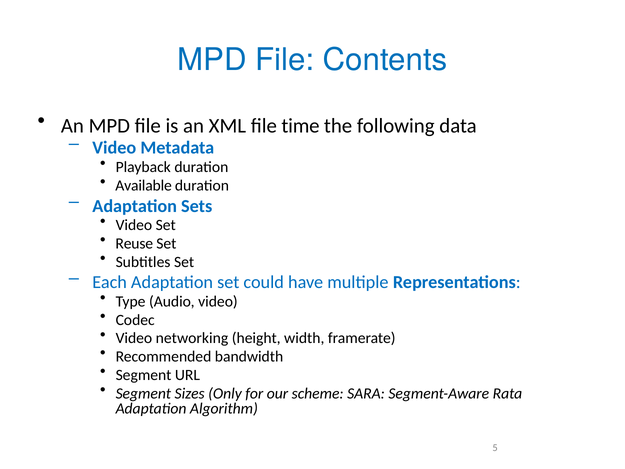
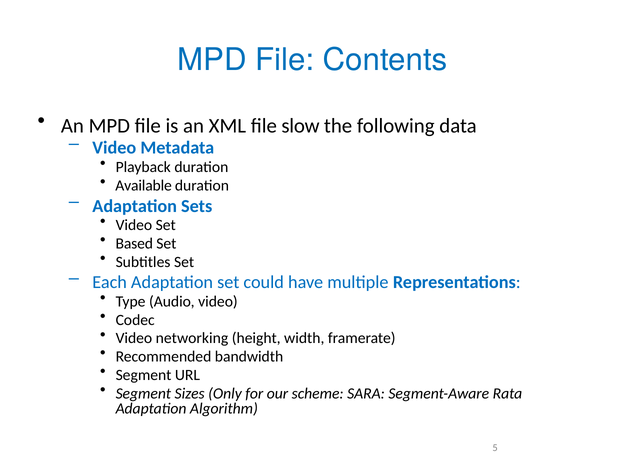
time: time -> slow (301, 126)
Reuse: Reuse -> Based (134, 243)
